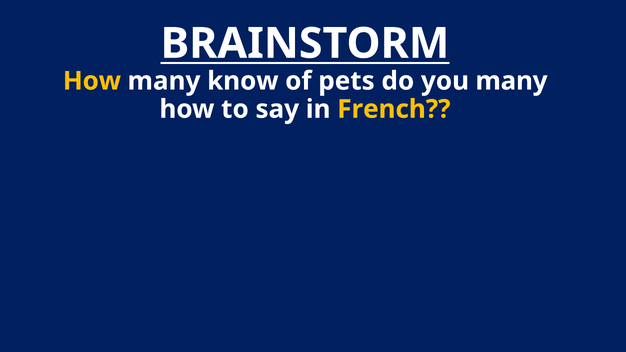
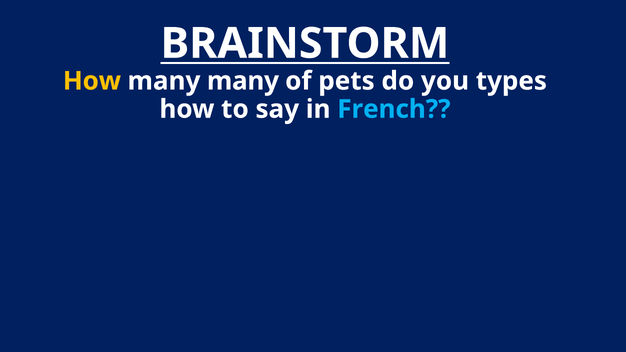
many know: know -> many (243, 81)
you many: many -> types (511, 81)
French colour: yellow -> light blue (394, 109)
